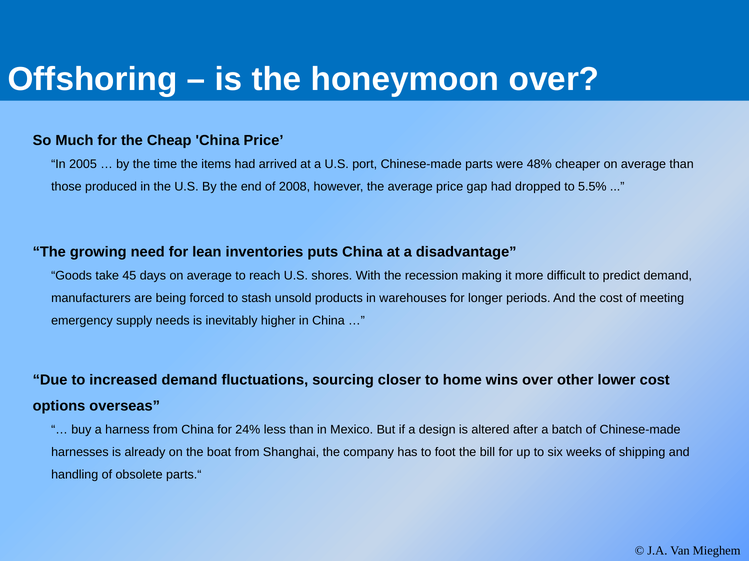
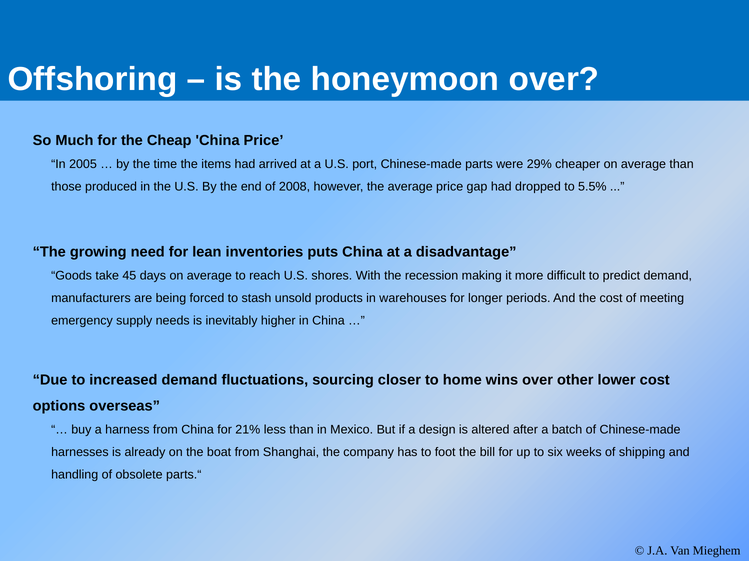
48%: 48% -> 29% (539, 164)
24%: 24% -> 21% (248, 430)
